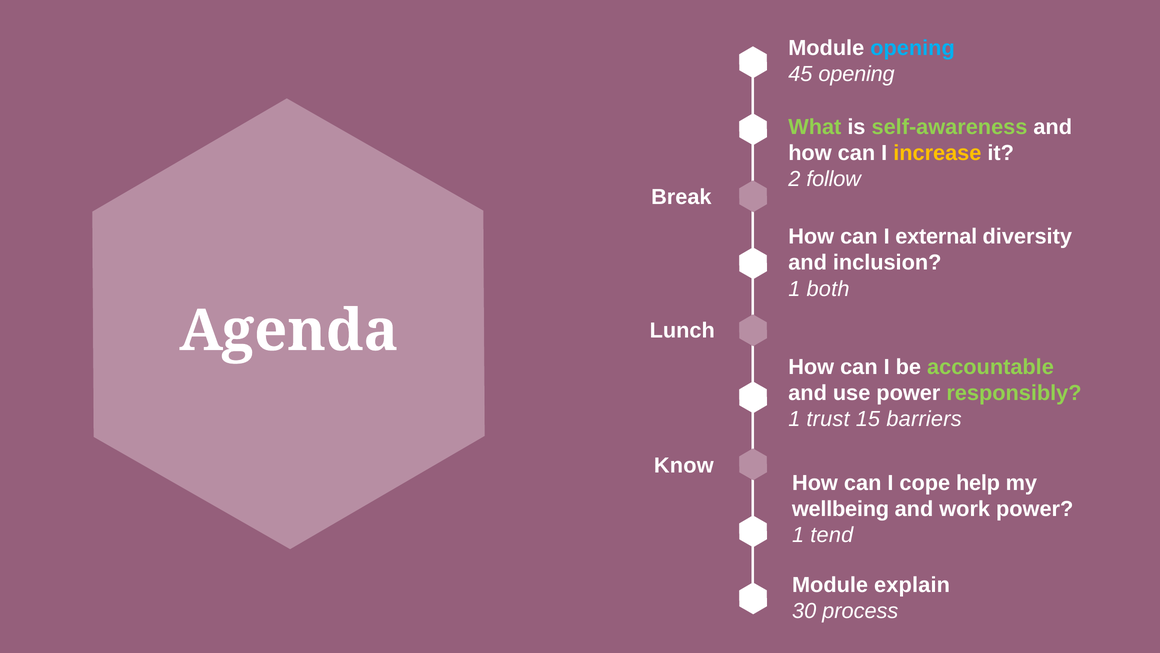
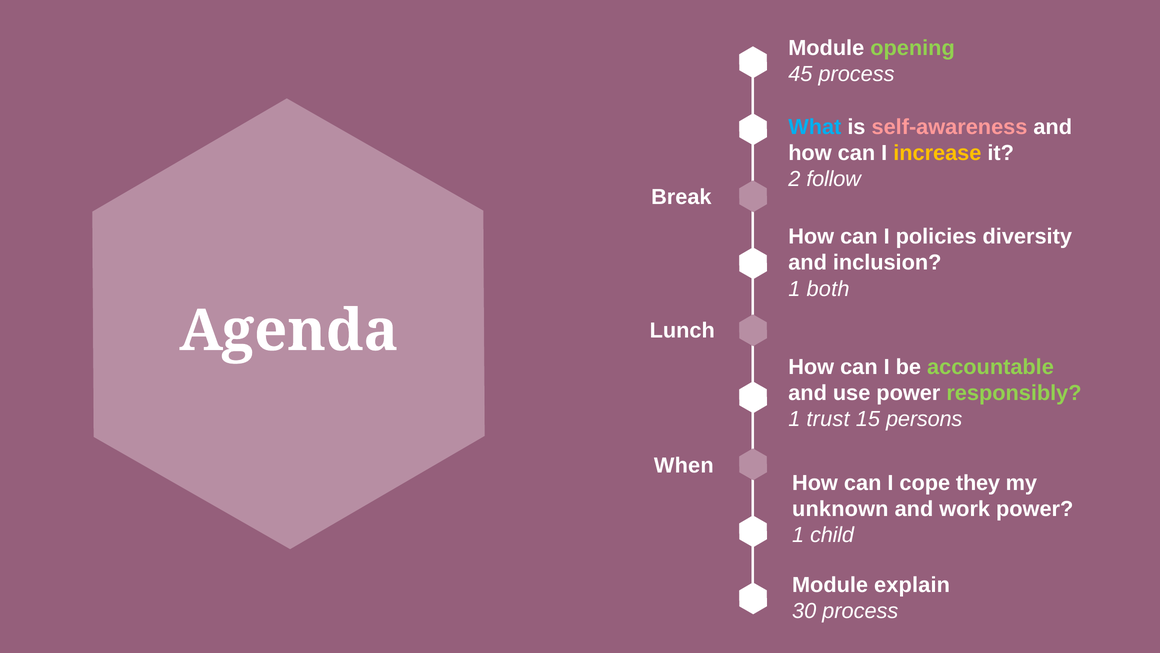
opening colour: light blue -> light green (913, 48)
45 opening: opening -> process (856, 74)
What colour: light green -> light blue (815, 127)
self-awareness colour: light green -> pink (949, 127)
external: external -> policies (936, 236)
barriers: barriers -> persons (924, 419)
Know: Know -> When (684, 465)
help: help -> they (978, 483)
wellbeing: wellbeing -> unknown (840, 509)
tend: tend -> child (832, 535)
